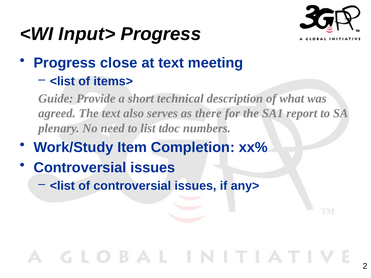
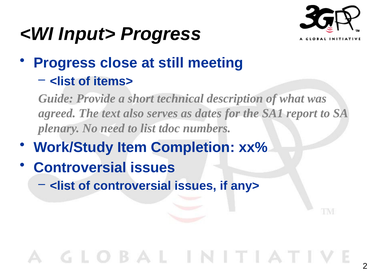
at text: text -> still (171, 63)
there: there -> dates (208, 113)
